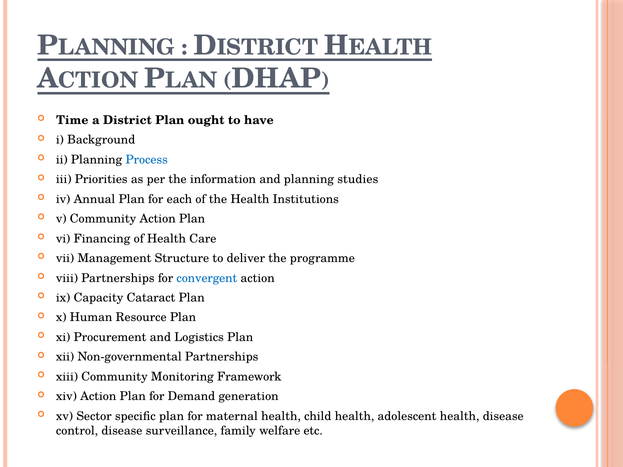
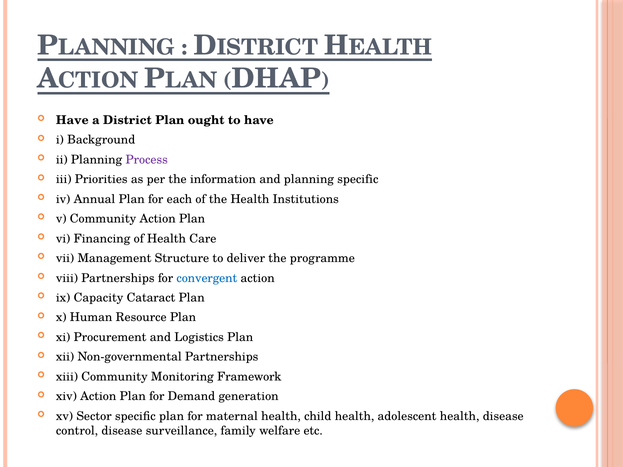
Time: Time -> Have (72, 120)
Process colour: blue -> purple (147, 160)
planning studies: studies -> specific (358, 179)
